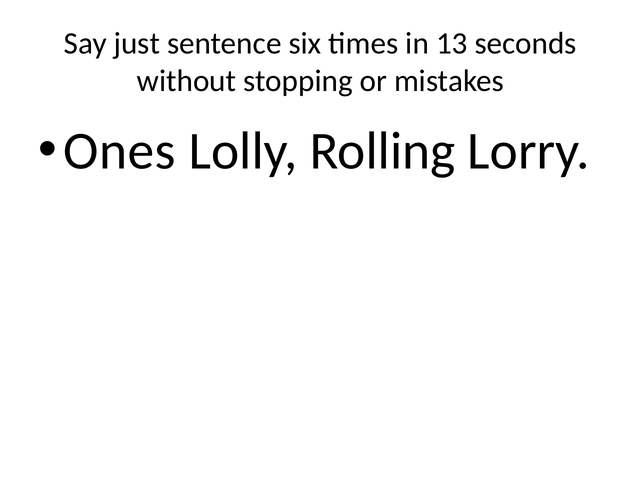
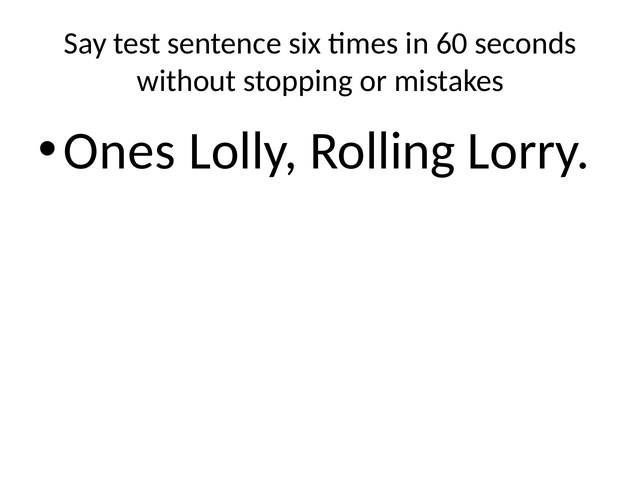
just: just -> test (137, 43)
13: 13 -> 60 (452, 43)
